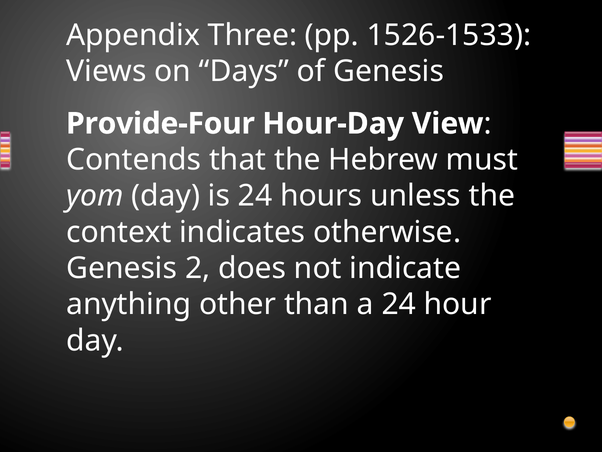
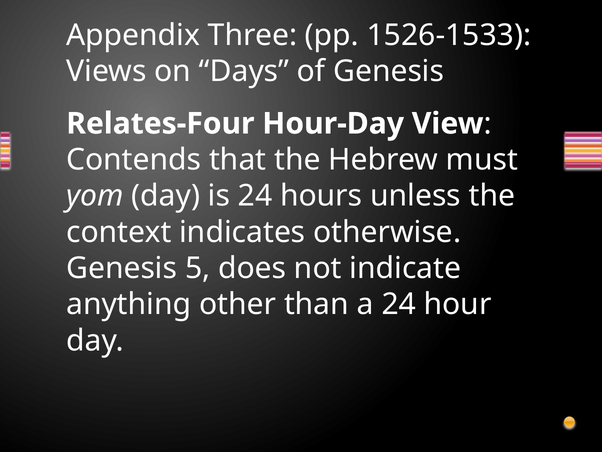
Provide-Four: Provide-Four -> Relates-Four (160, 124)
2: 2 -> 5 (198, 268)
